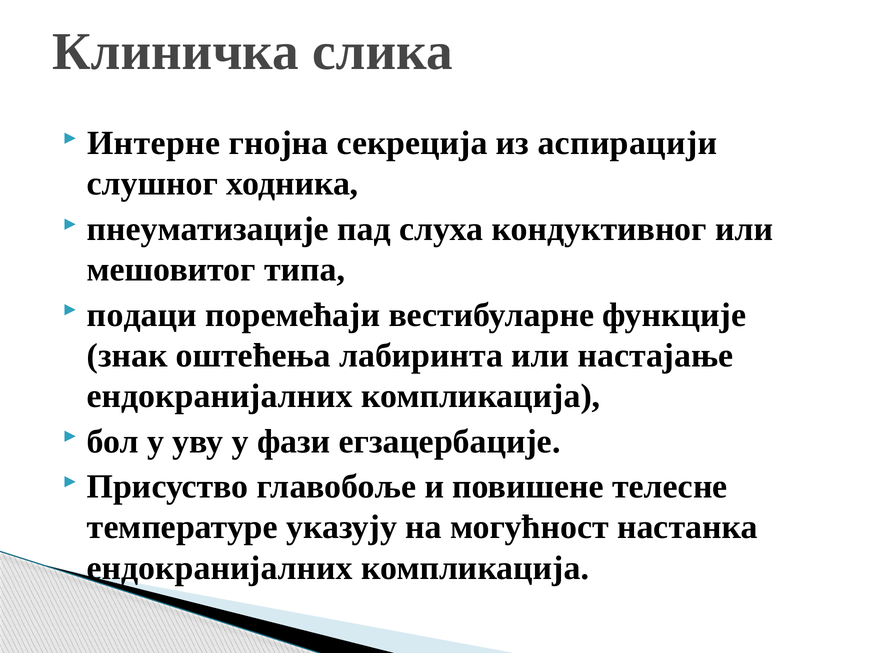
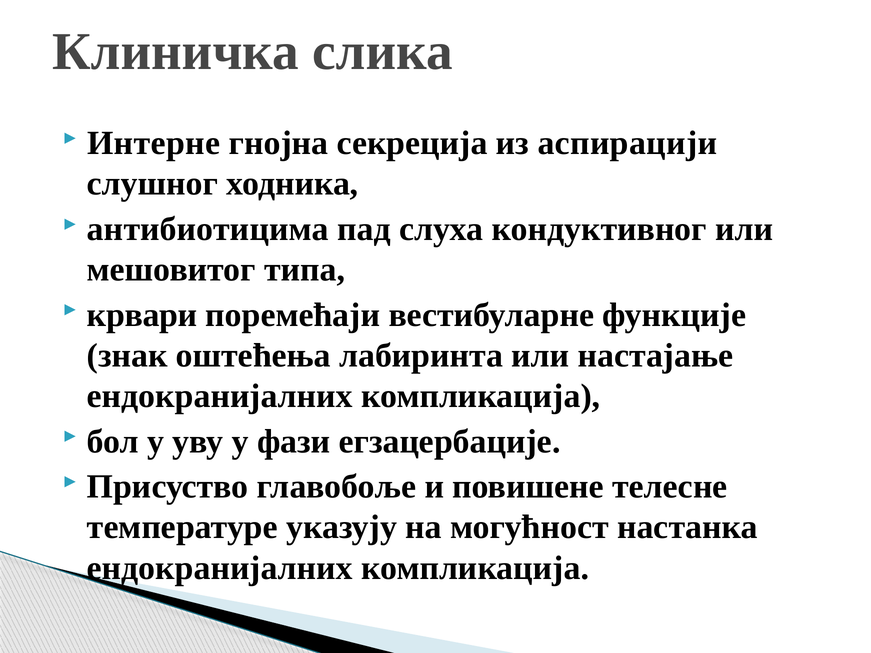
пнеуматизације: пнеуматизације -> антибиотицима (208, 229)
подаци: подаци -> крвари (142, 315)
